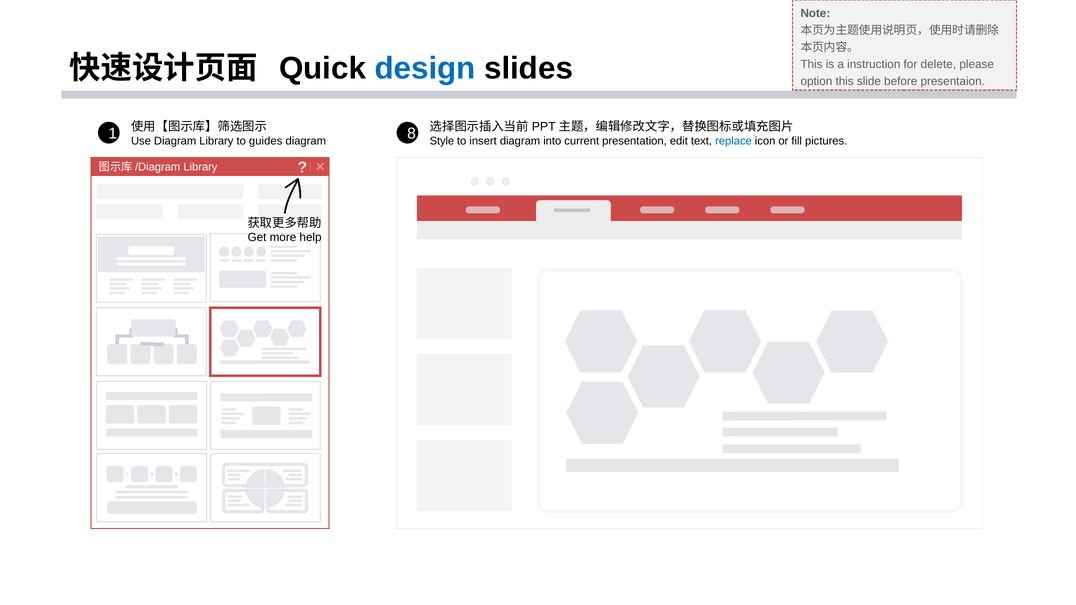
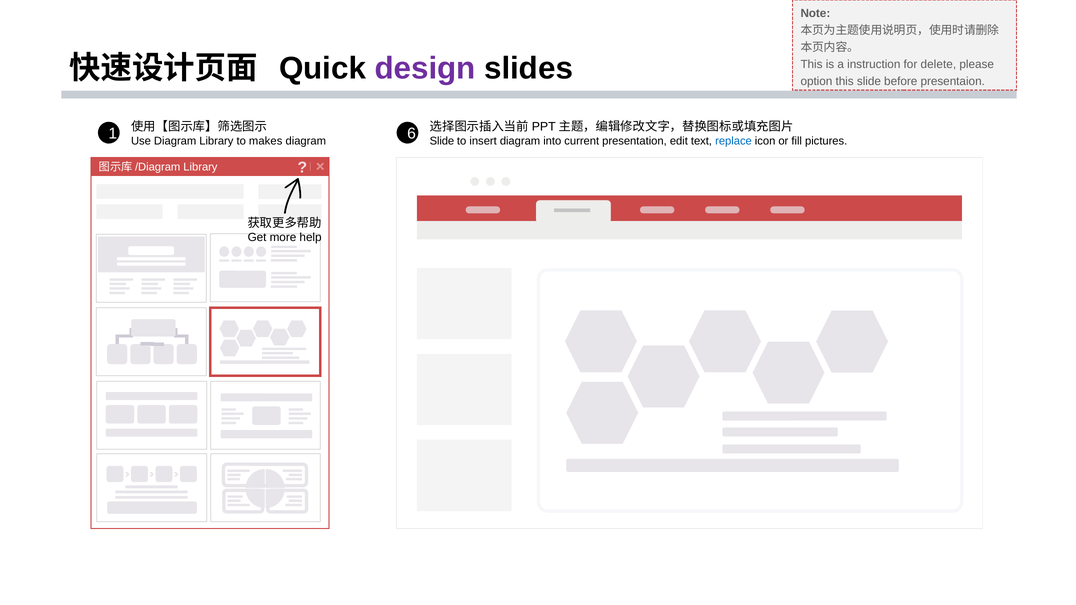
design colour: blue -> purple (425, 69)
8: 8 -> 6 (412, 134)
guides: guides -> makes (266, 141)
Style: Style -> Slide (442, 141)
